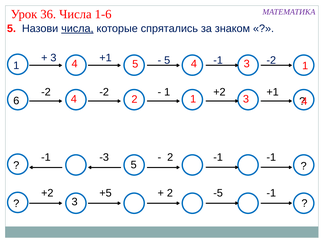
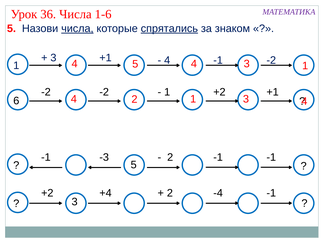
спрятались underline: none -> present (169, 29)
5: 5 -> 4 (167, 60)
+5: +5 -> +4 (106, 193)
-5: -5 -> -4 (218, 193)
